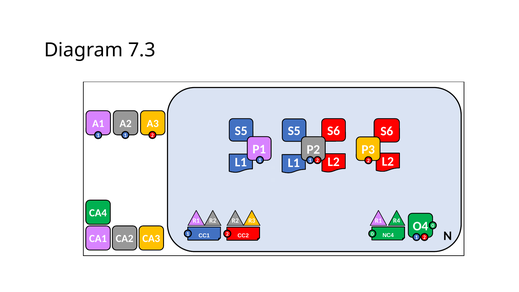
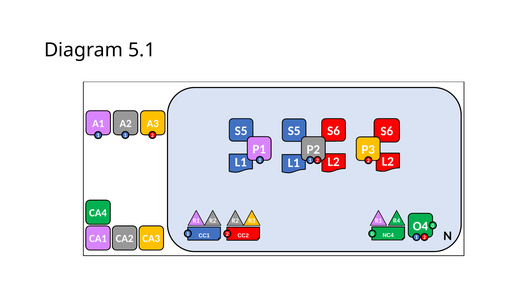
7.3: 7.3 -> 5.1 (142, 50)
